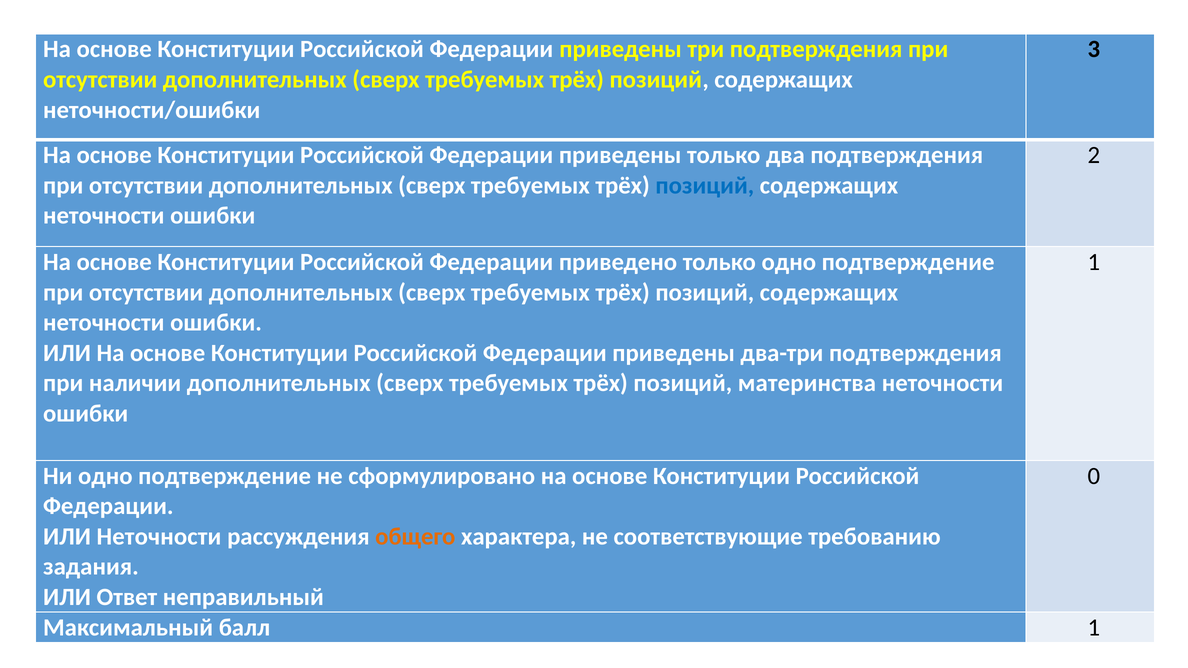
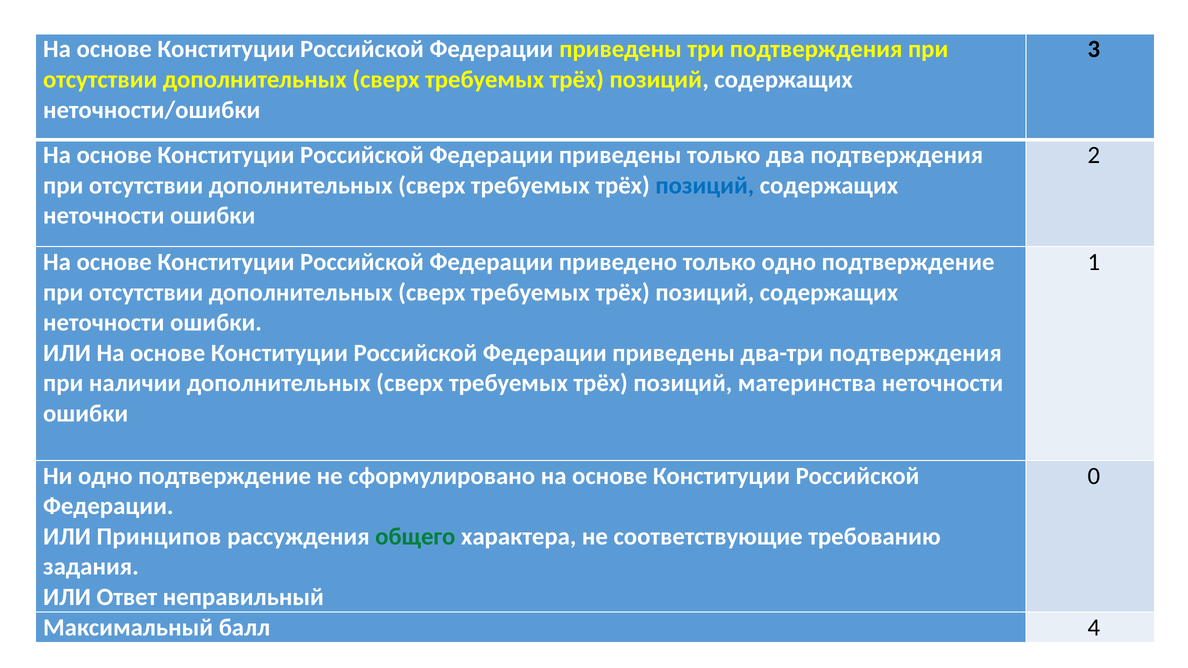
ИЛИ Неточности: Неточности -> Принципов (159, 537)
общего colour: orange -> green (415, 537)
балл 1: 1 -> 4 (1094, 628)
